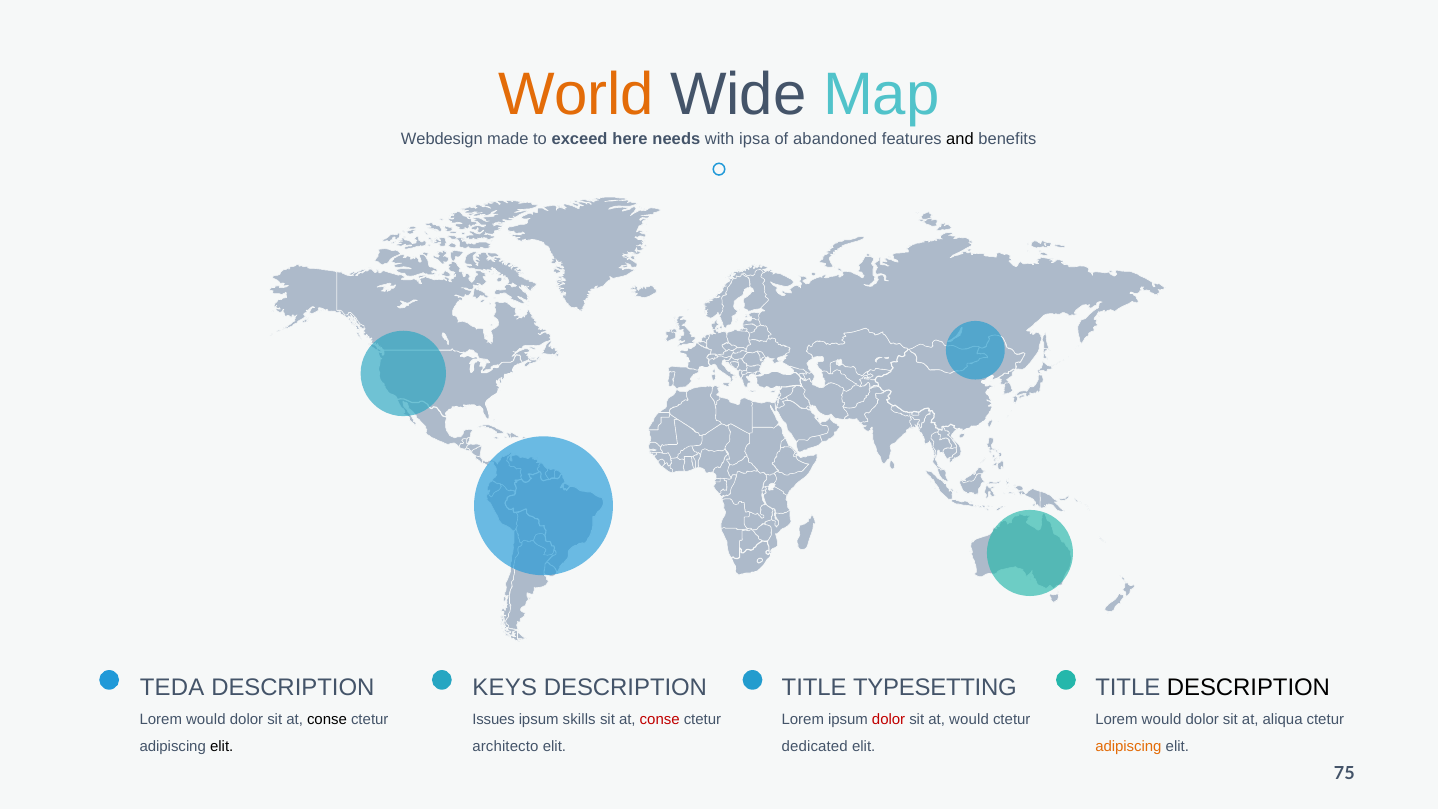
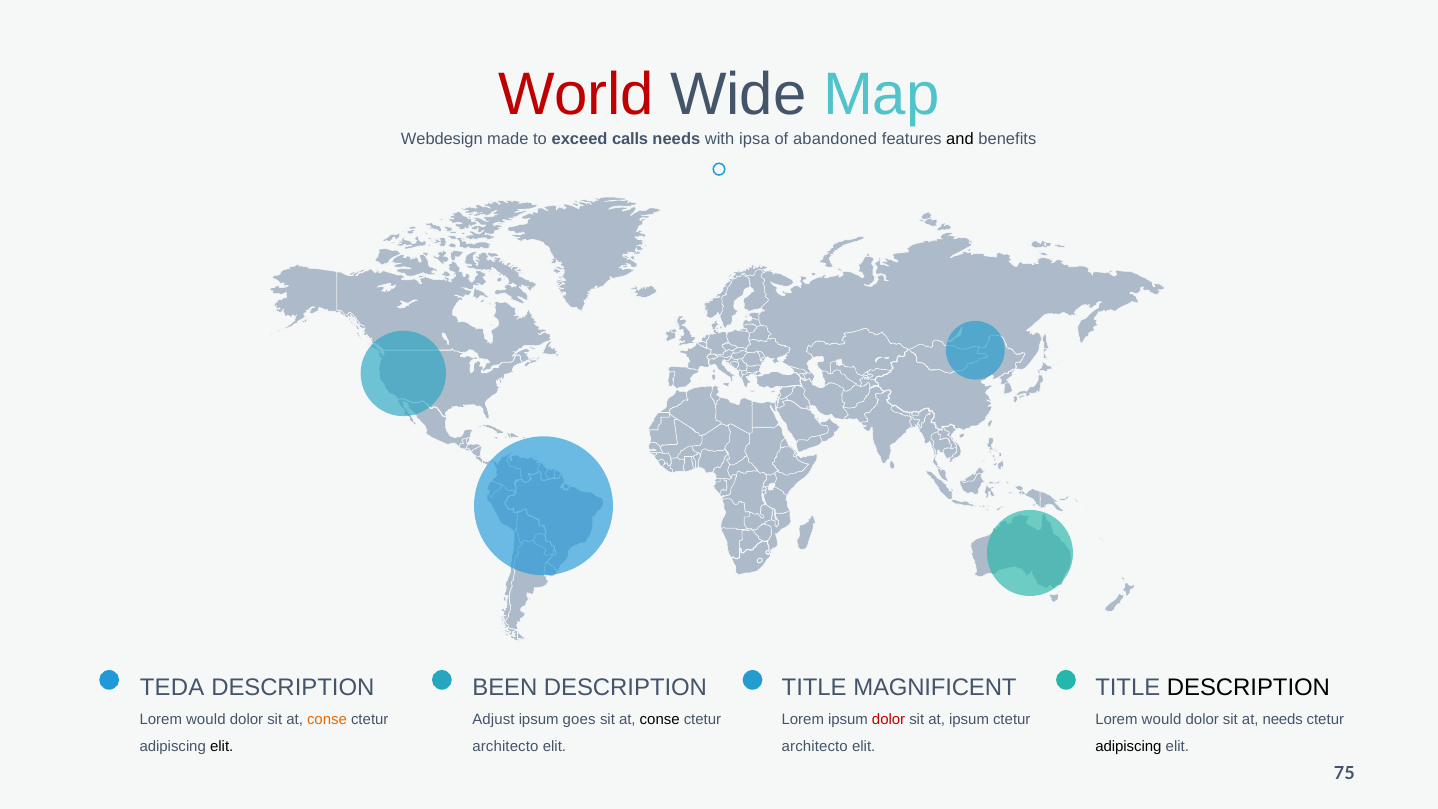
World colour: orange -> red (576, 95)
here: here -> calls (630, 139)
KEYS: KEYS -> BEEN (505, 687)
TYPESETTING: TYPESETTING -> MAGNIFICENT (935, 687)
conse colour: black -> orange (327, 719)
Issues: Issues -> Adjust (493, 719)
skills: skills -> goes (579, 719)
conse colour: red -> black (660, 719)
at would: would -> ipsum (969, 719)
at aliqua: aliqua -> needs (1283, 719)
dedicated: dedicated -> architecto (815, 746)
adipiscing colour: orange -> black (1128, 746)
